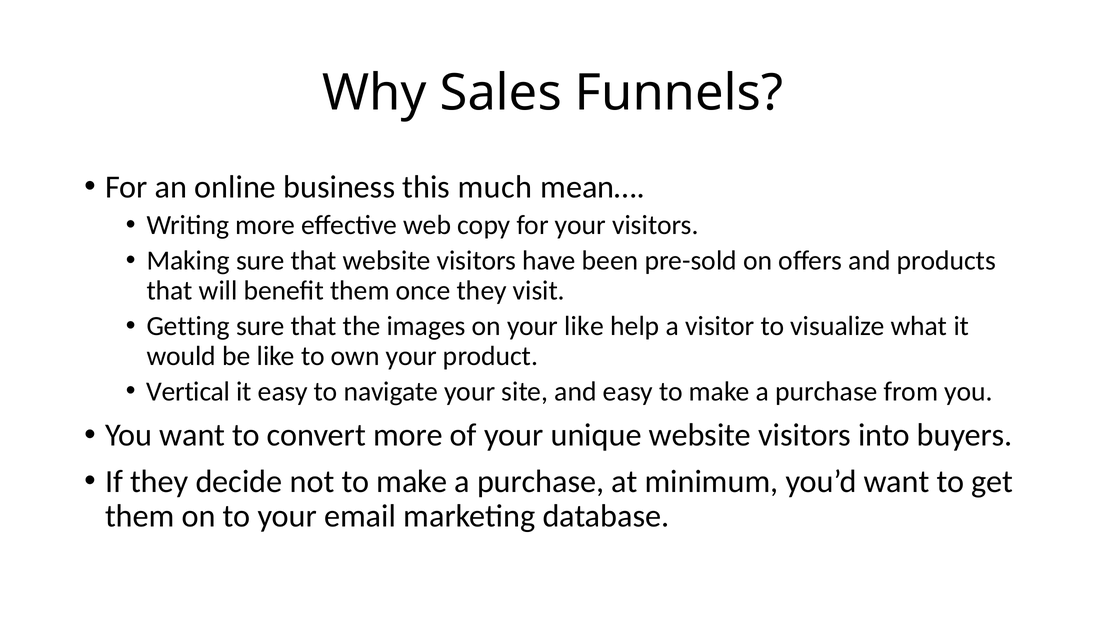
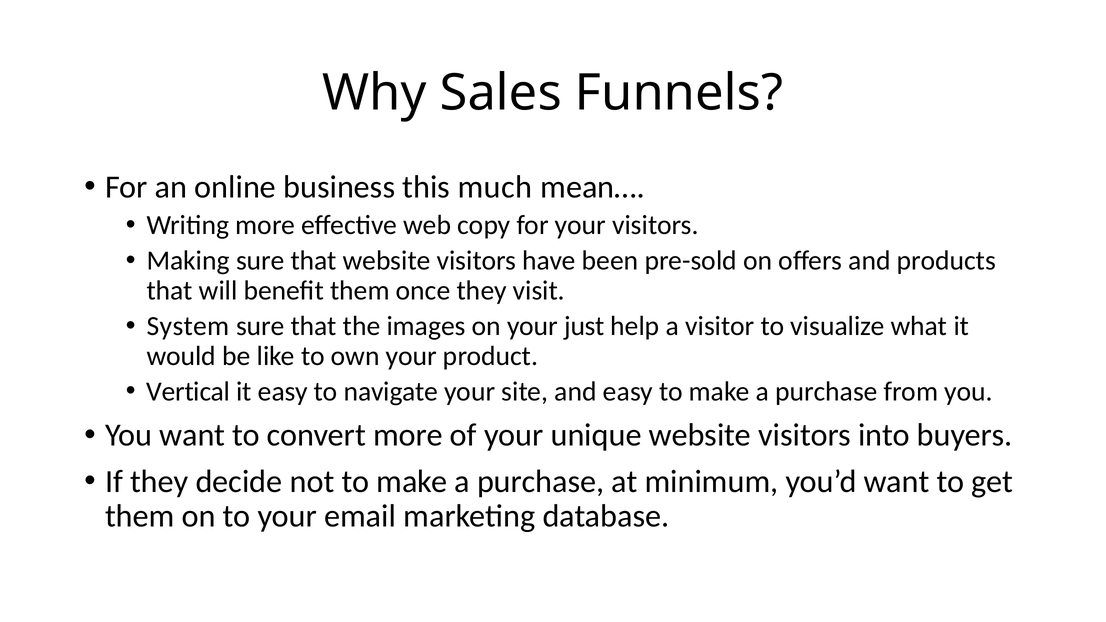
Getting: Getting -> System (188, 326)
your like: like -> just (584, 326)
